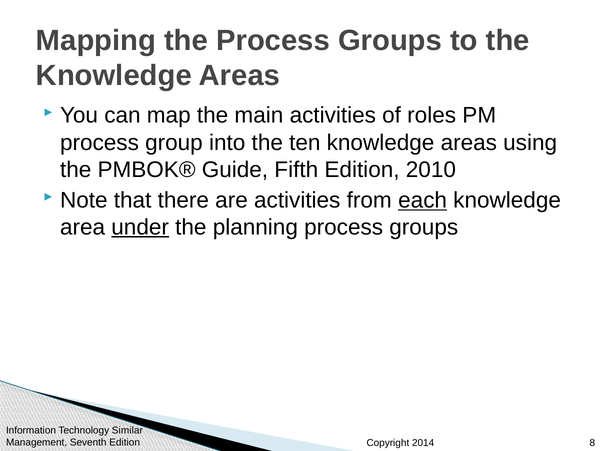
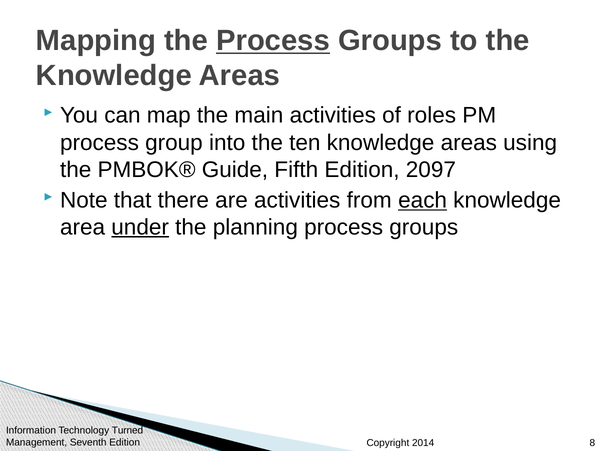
Process underline: none -> present (273, 41)
2010: 2010 -> 2097 (431, 170)
Similar: Similar -> Turned (127, 430)
